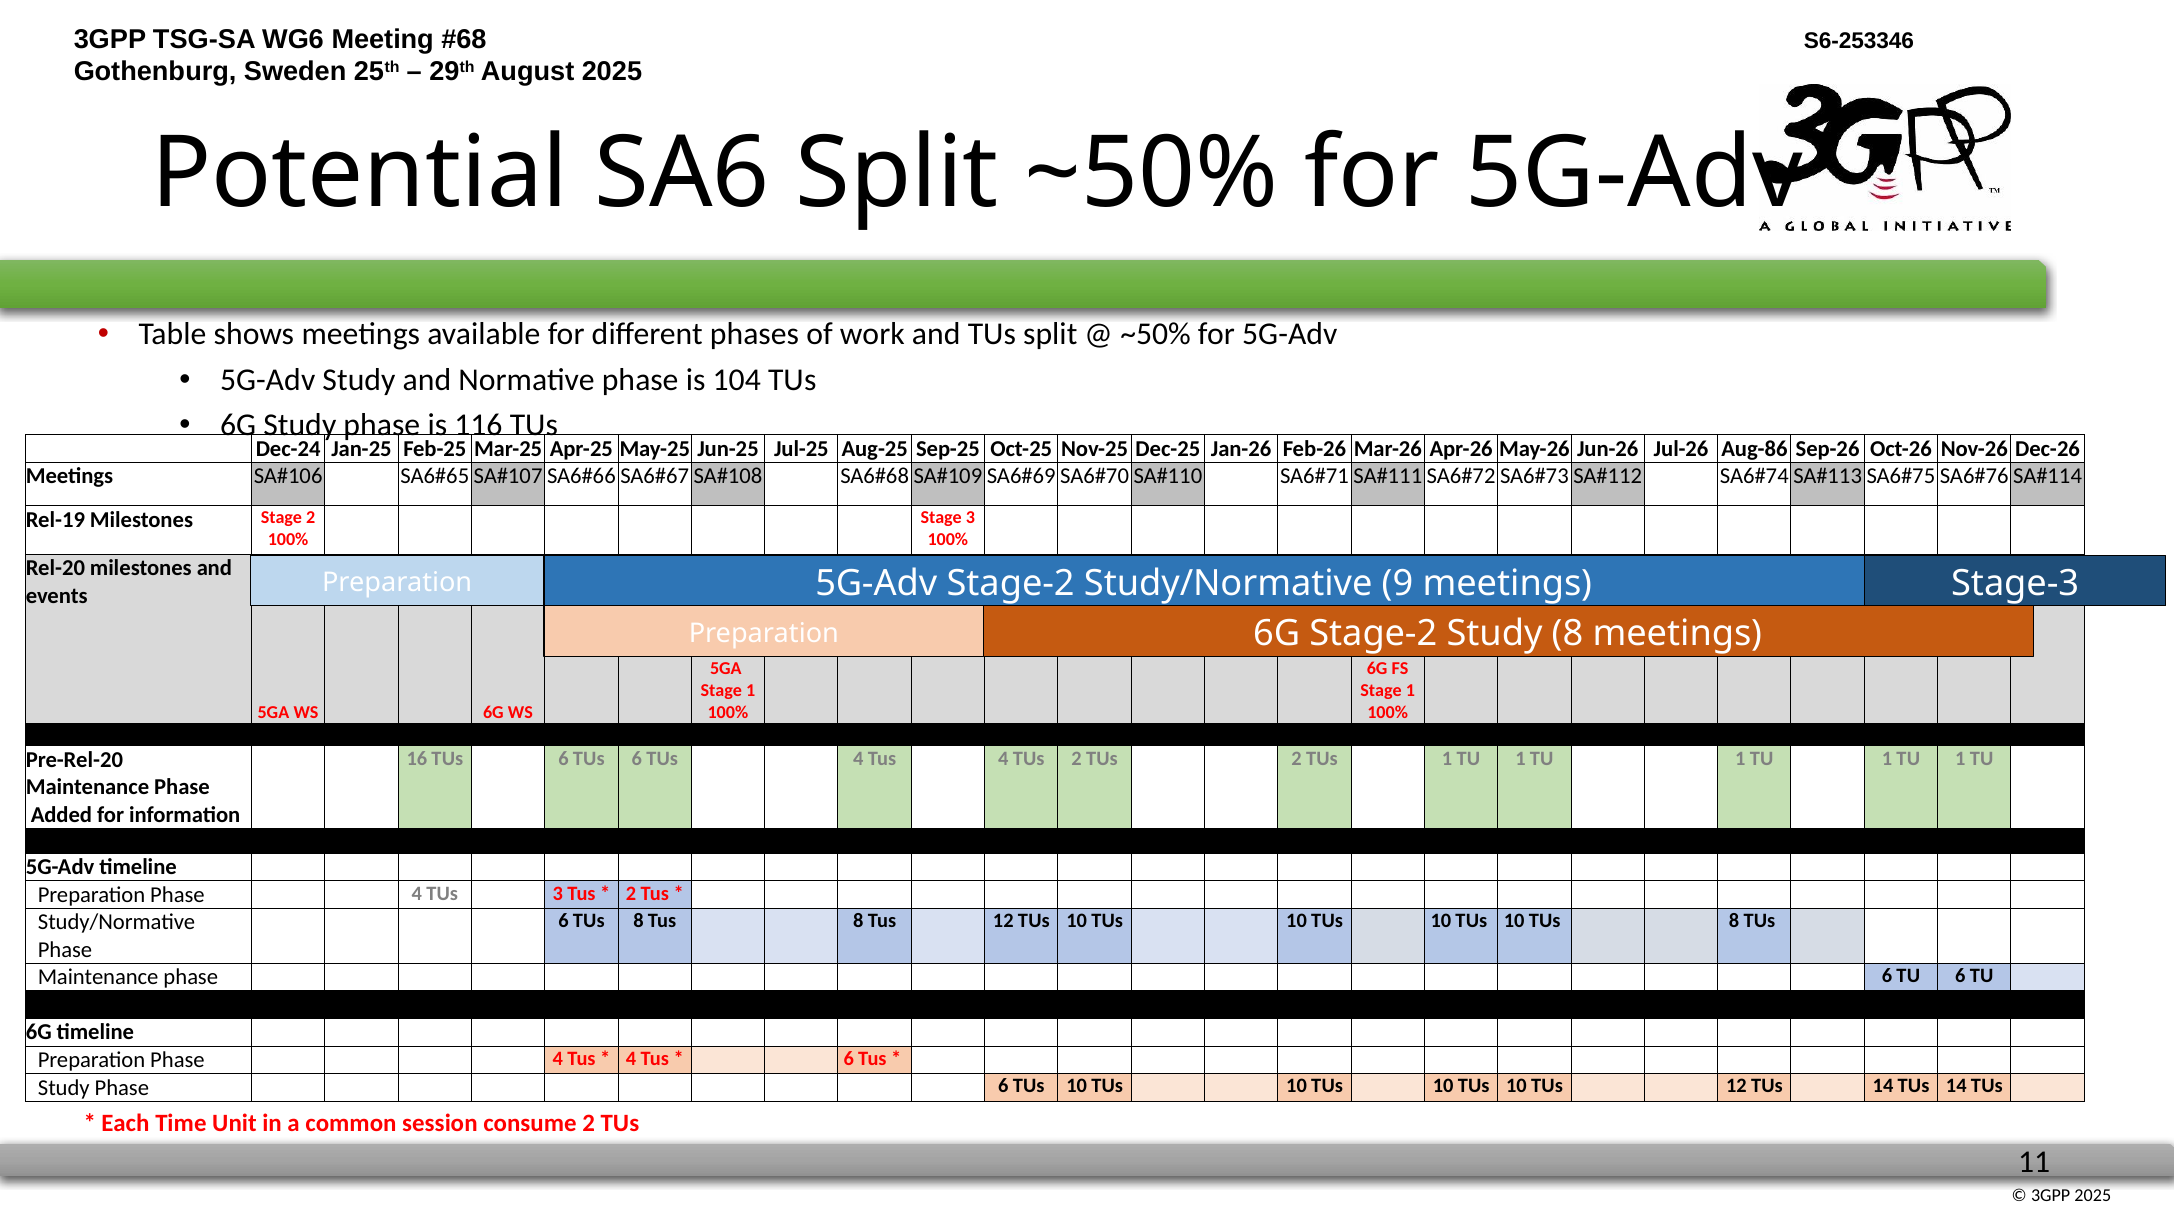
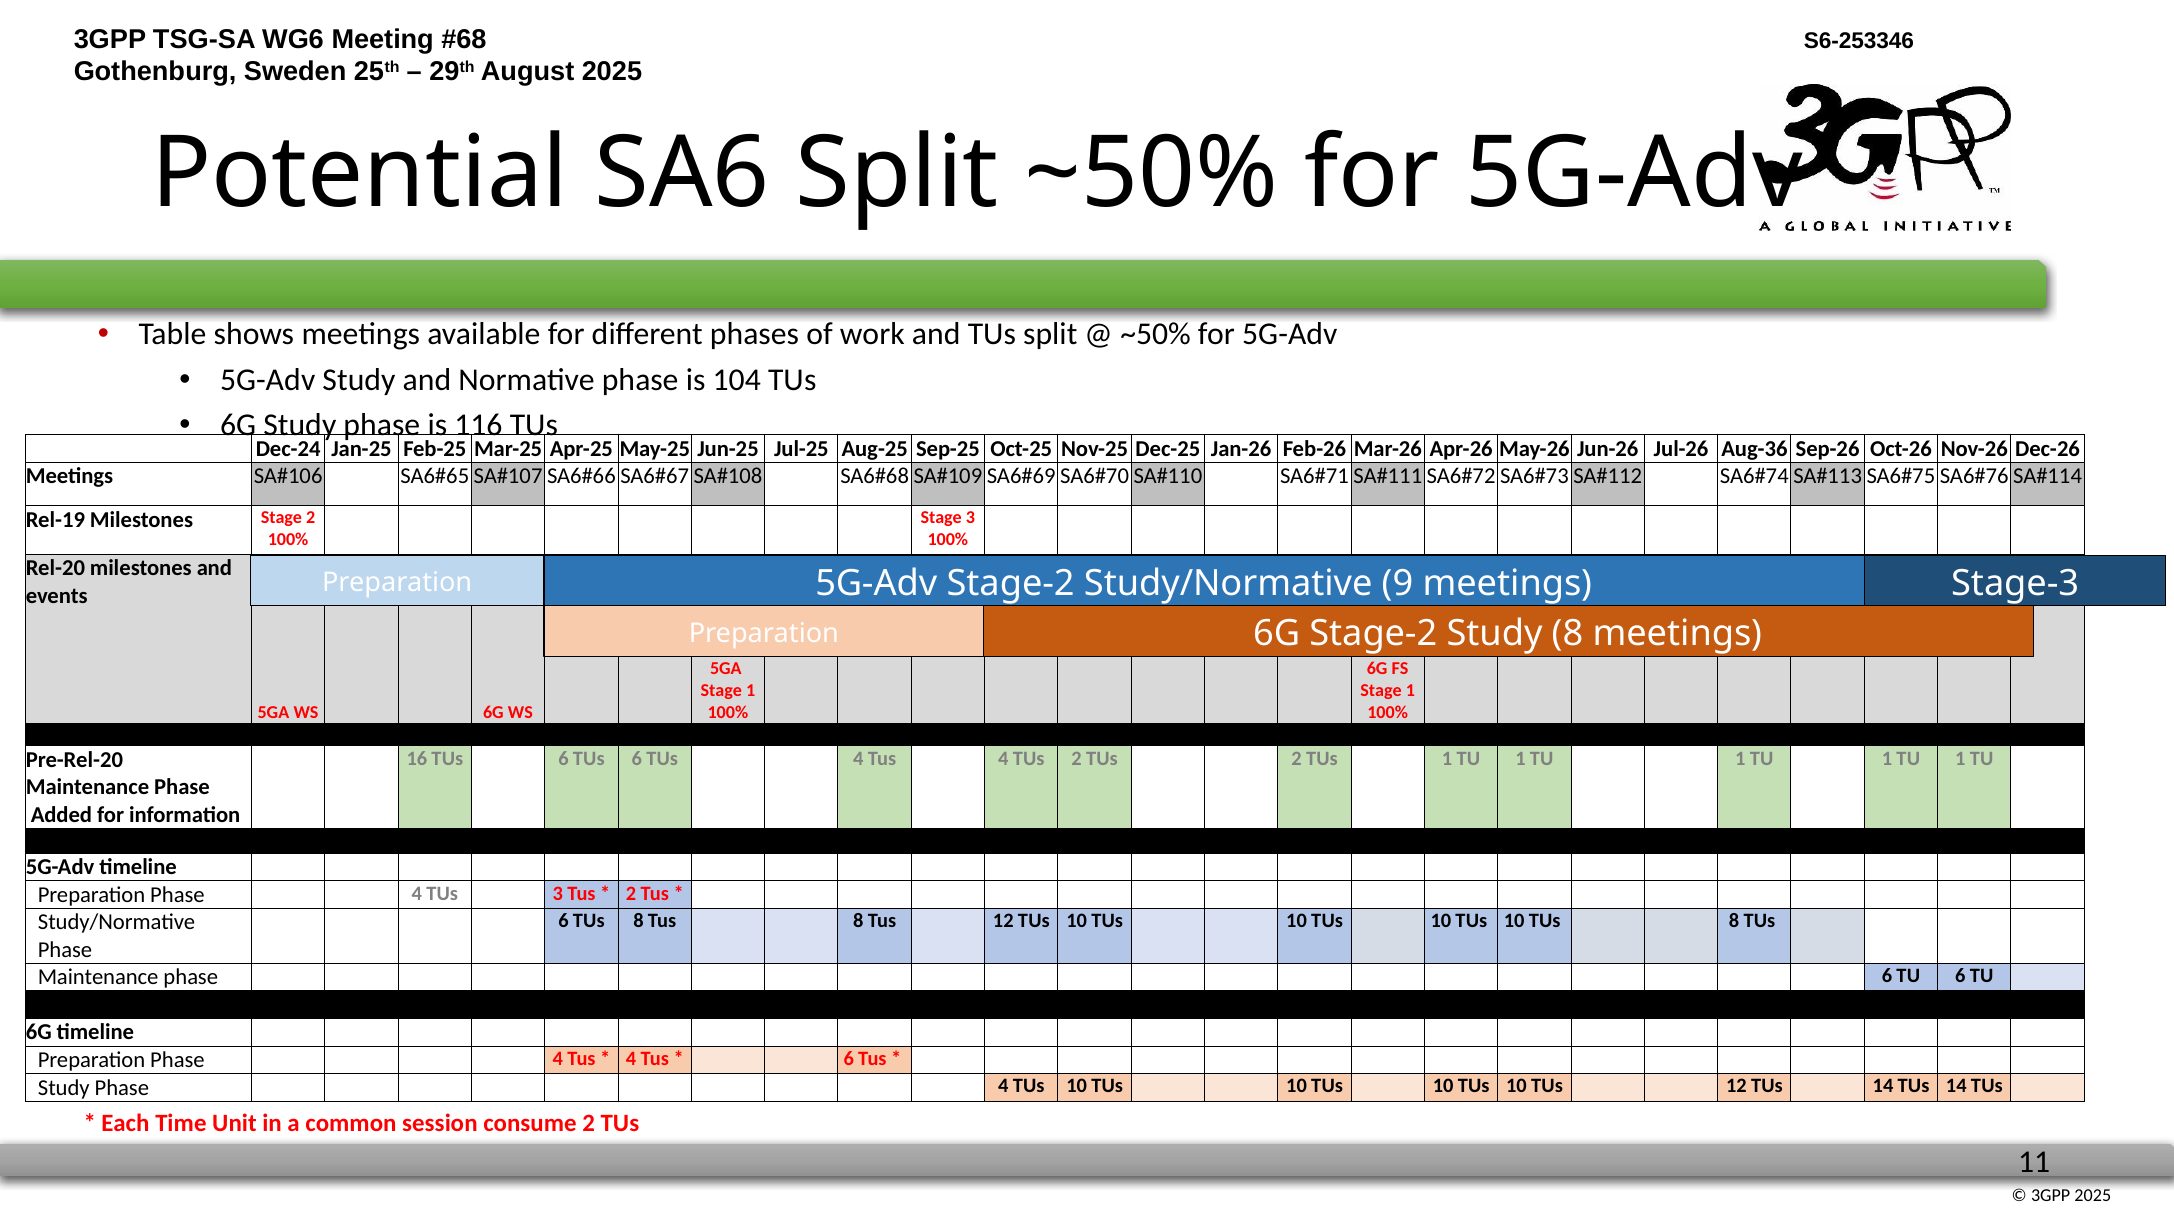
Aug-86: Aug-86 -> Aug-36 (1754, 449)
Study Phase 6: 6 -> 4 (1003, 1086)
